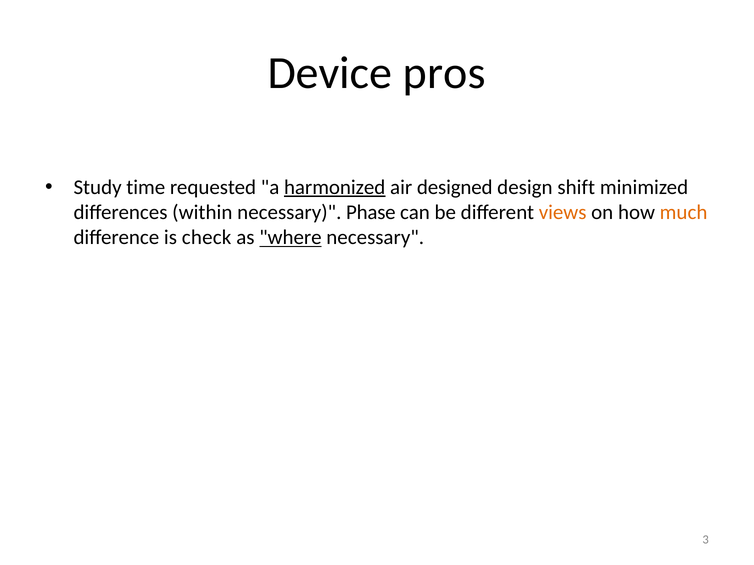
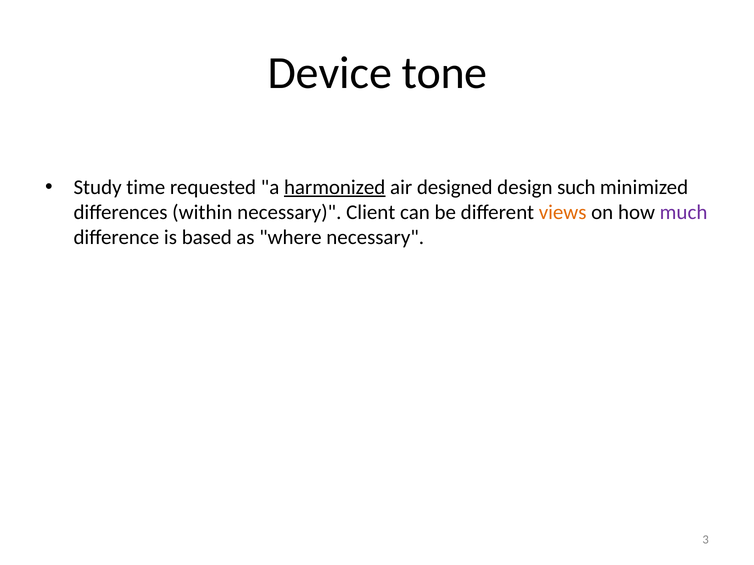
pros: pros -> tone (445, 73)
shift: shift -> such (576, 187)
Phase: Phase -> Client (371, 213)
much colour: orange -> purple (684, 213)
check: check -> based (207, 238)
where underline: present -> none (290, 238)
